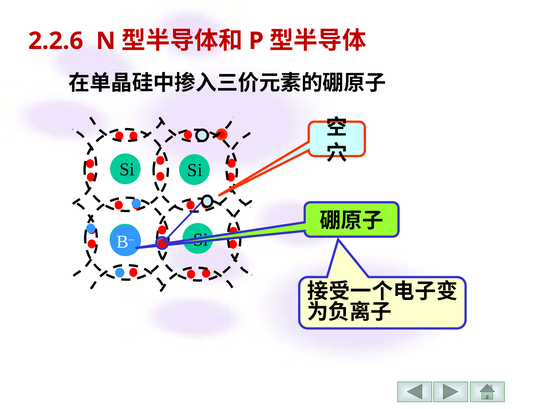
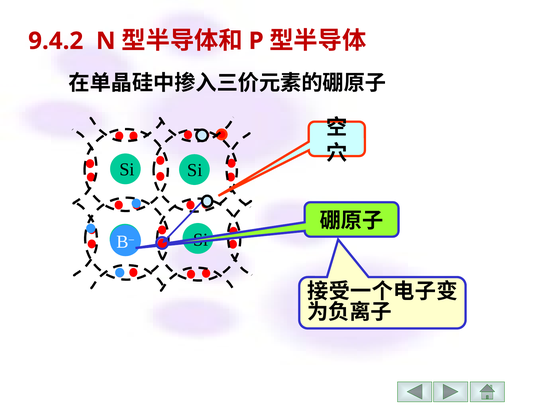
2.2.6: 2.2.6 -> 9.4.2 (56, 41)
